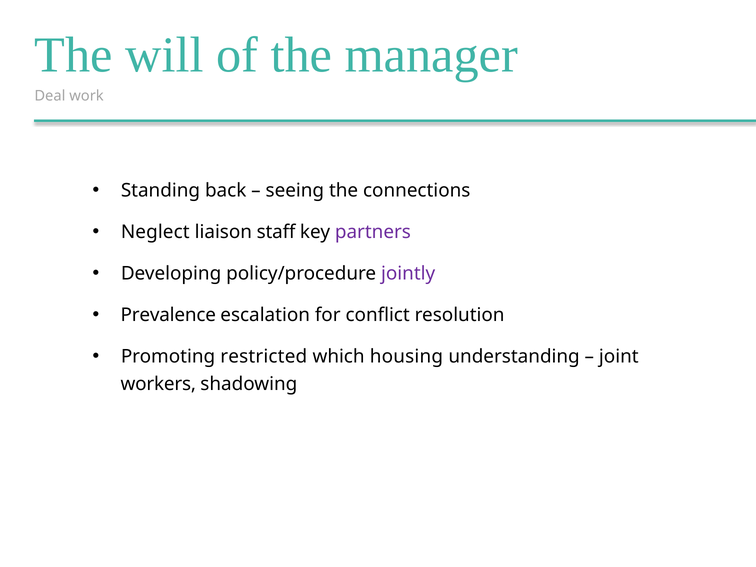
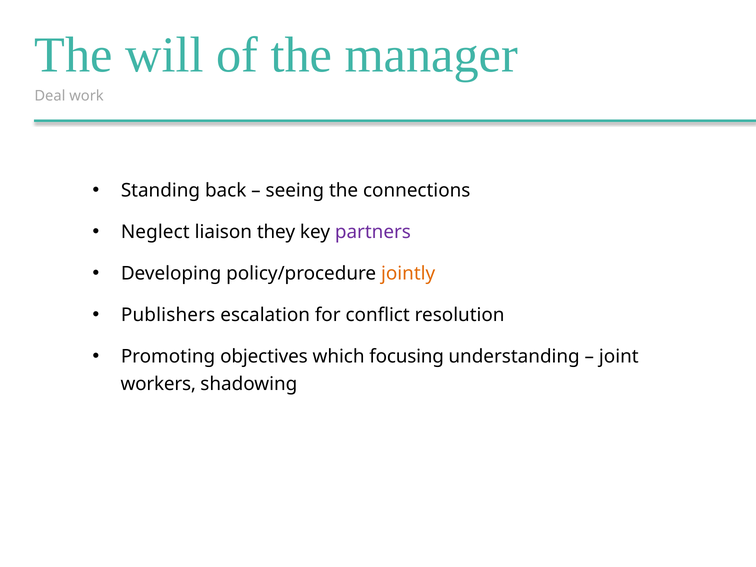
staff: staff -> they (276, 232)
jointly colour: purple -> orange (408, 274)
Prevalence: Prevalence -> Publishers (168, 315)
restricted: restricted -> objectives (264, 357)
housing: housing -> focusing (407, 357)
